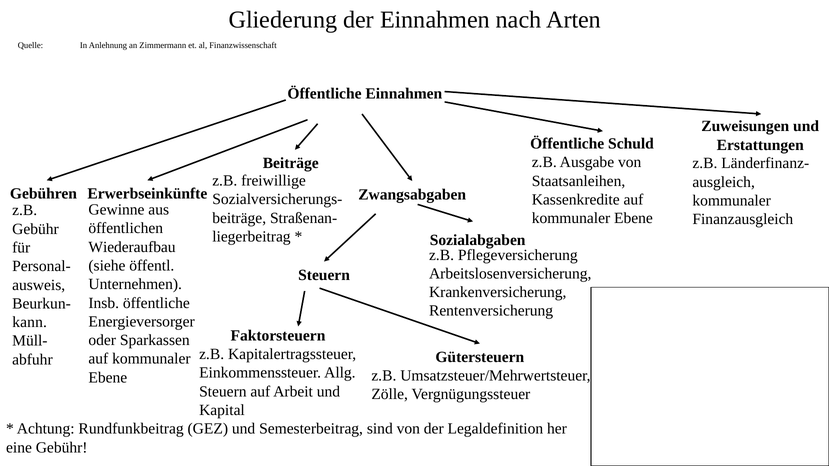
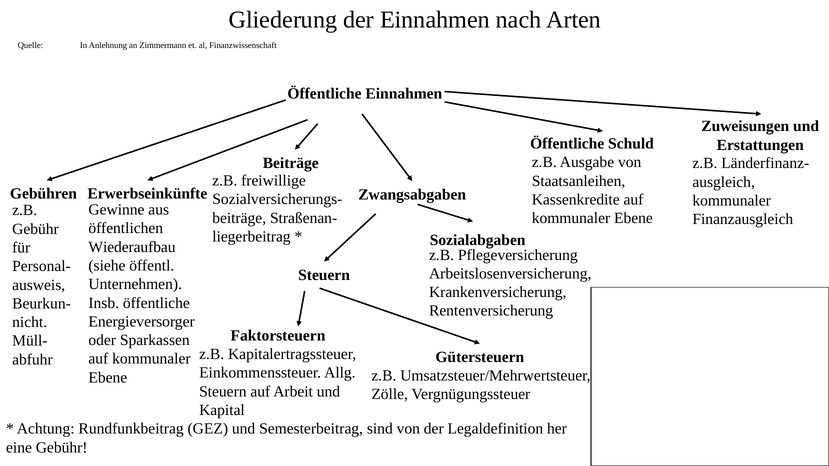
kann: kann -> nicht (30, 322)
